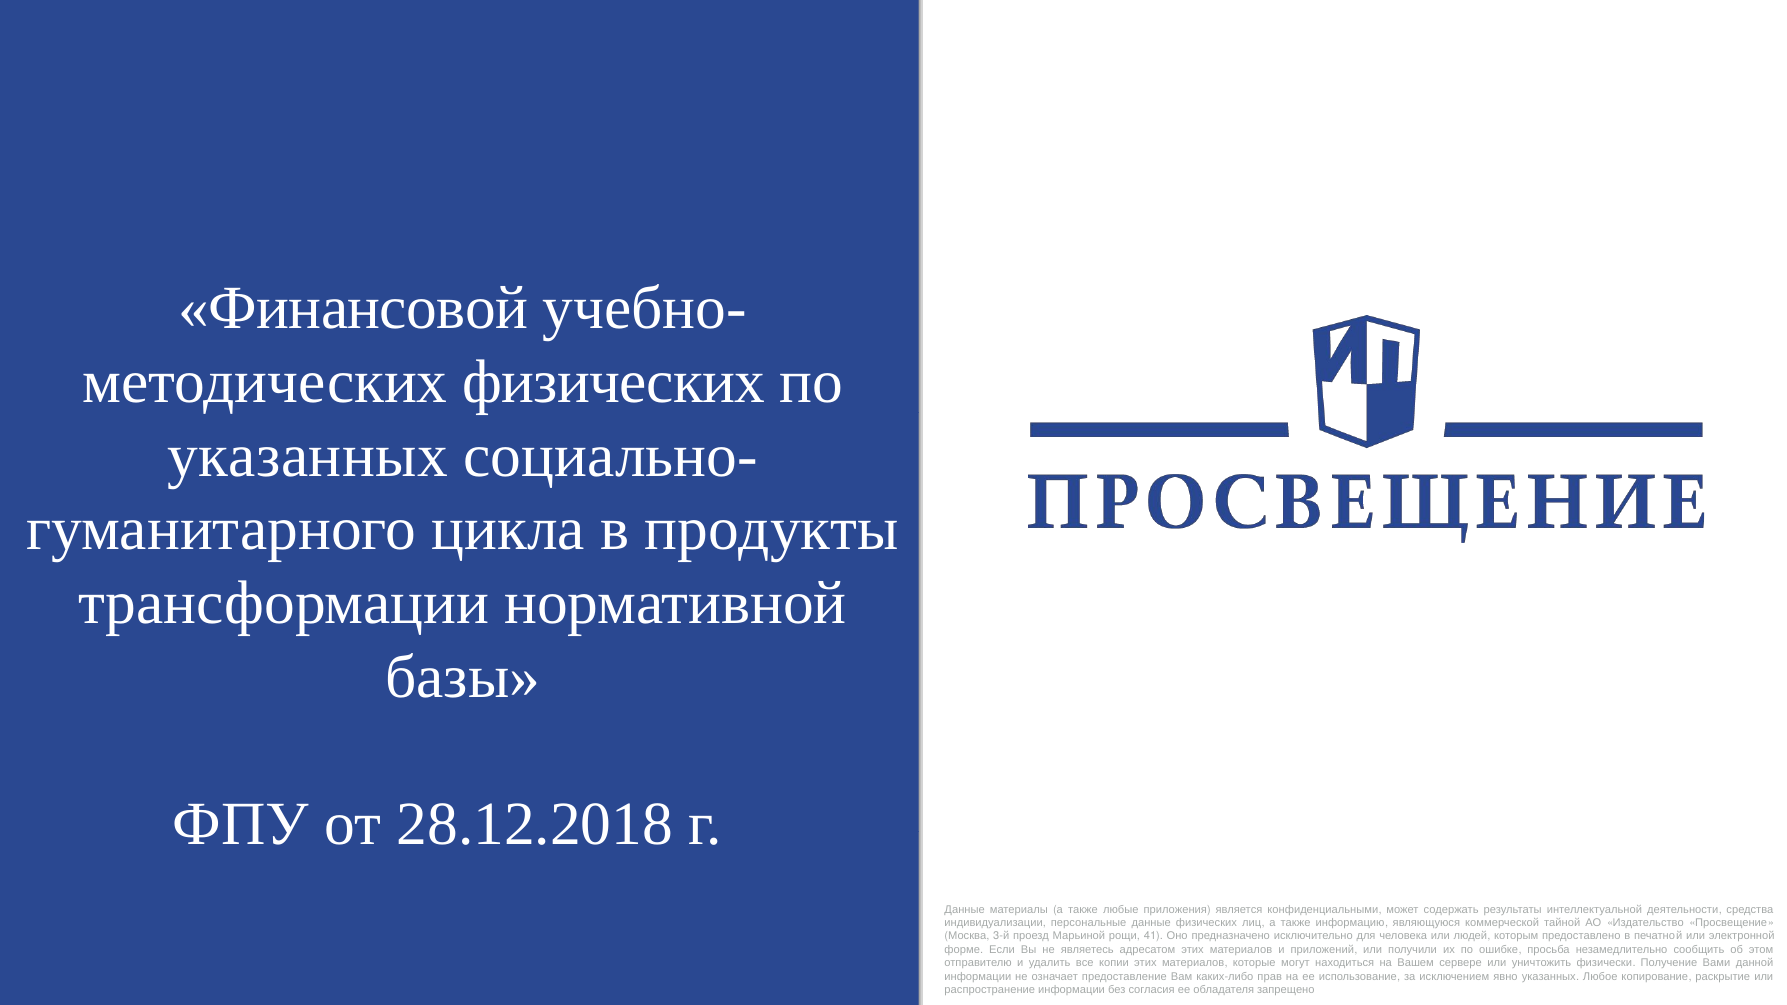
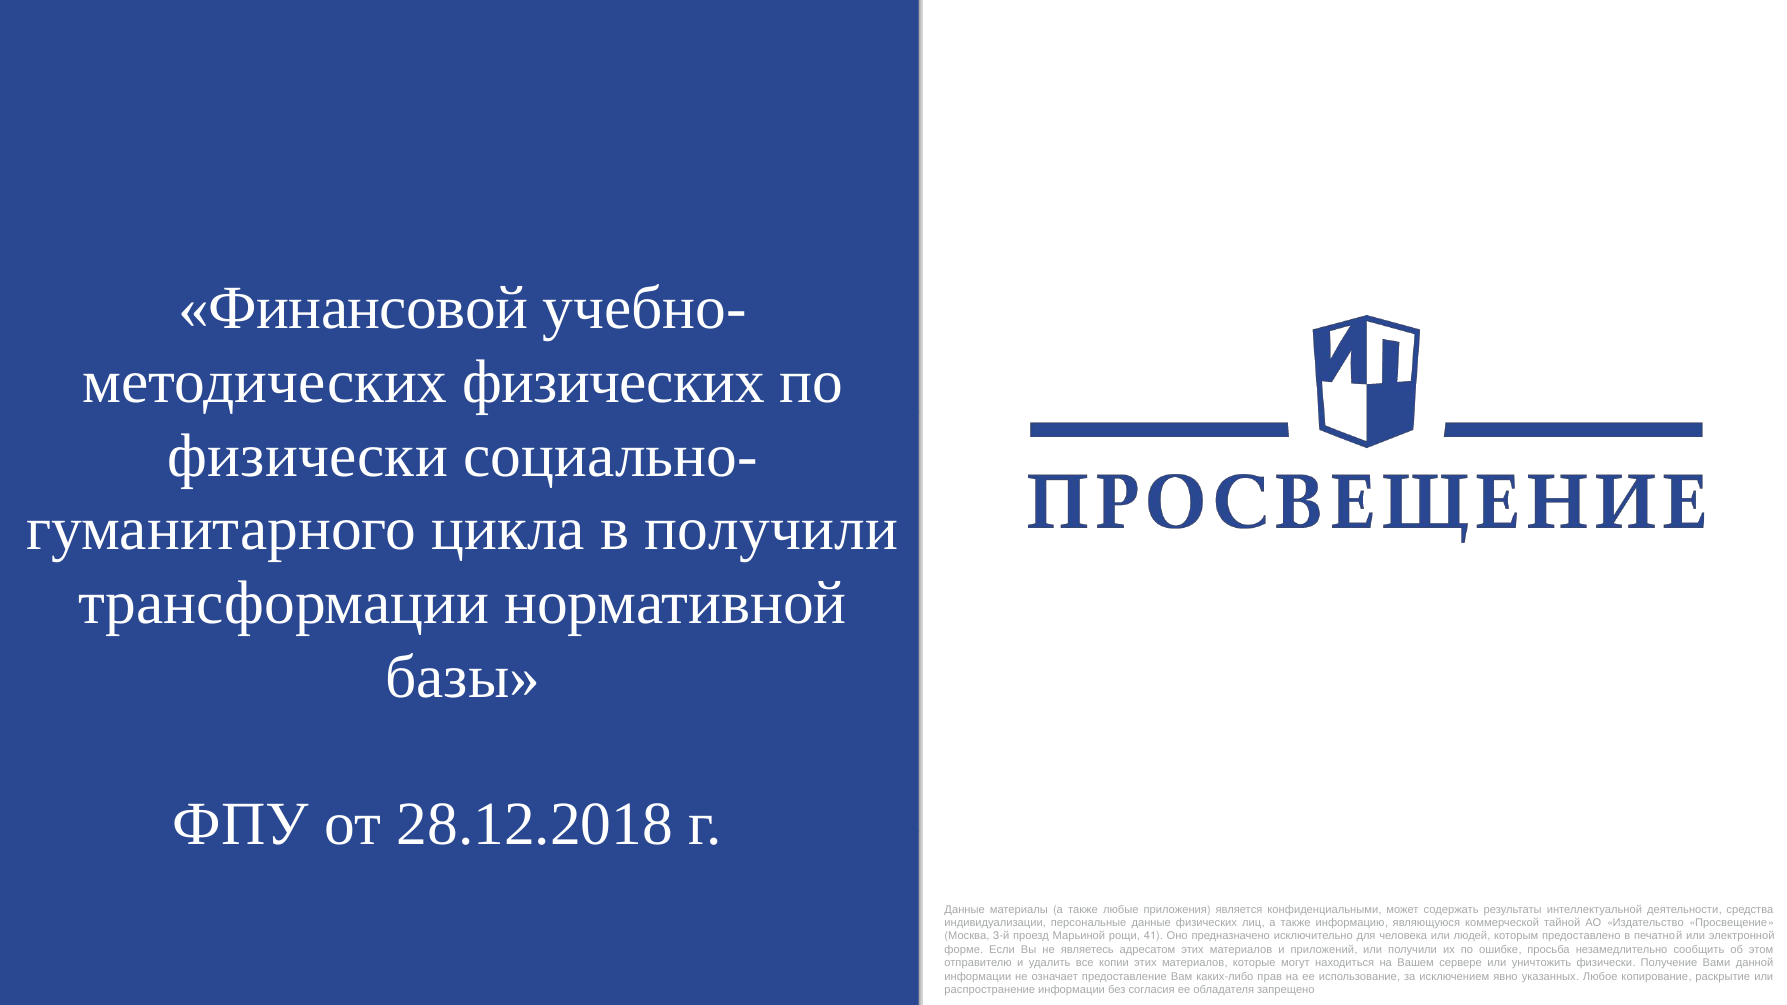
указанных: указанных -> физически (308, 456)
в продукты: продукты -> получили (771, 530)
